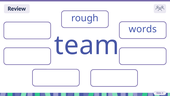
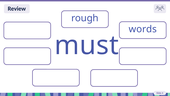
team: team -> must (87, 45)
